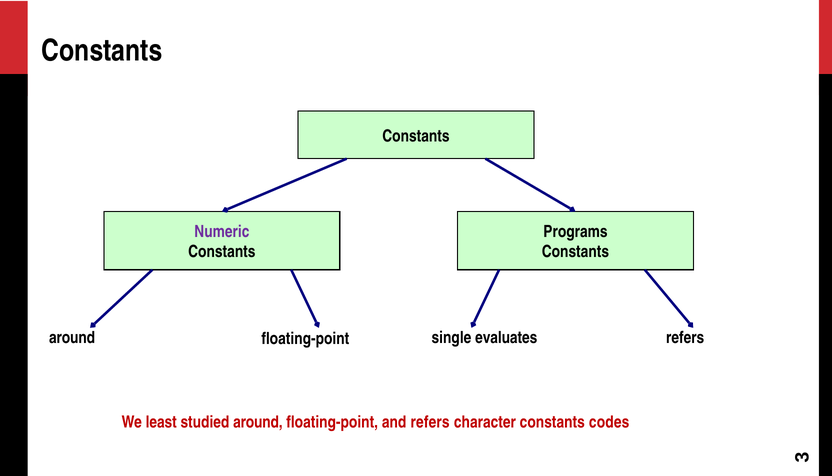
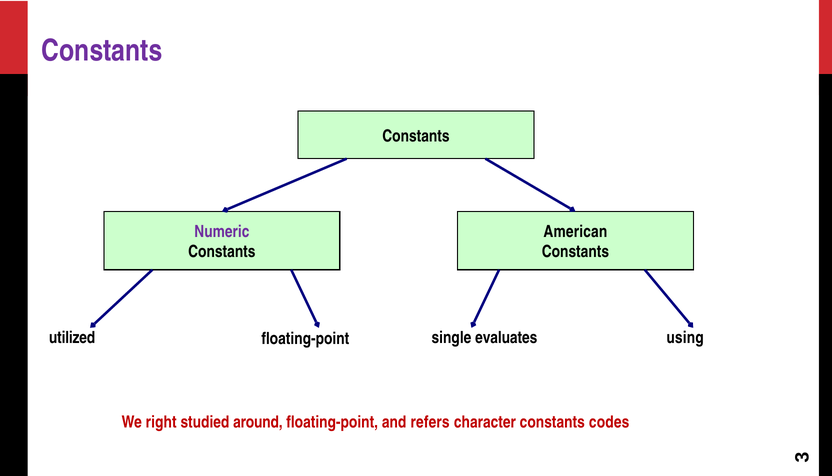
Constants colour: black -> purple (102, 51)
Programs: Programs -> American (575, 231)
around: around -> utilized (72, 337)
refers: refers -> using (685, 337)
least: least -> right (161, 422)
